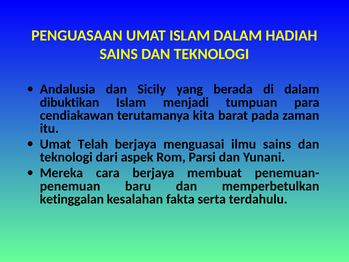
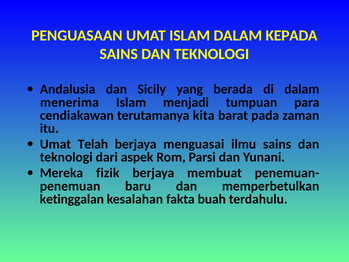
HADIAH: HADIAH -> KEPADA (292, 35)
dibuktikan: dibuktikan -> menerima (69, 102)
cara: cara -> fizik (108, 173)
serta: serta -> buah (212, 199)
